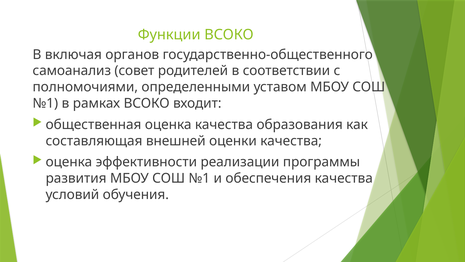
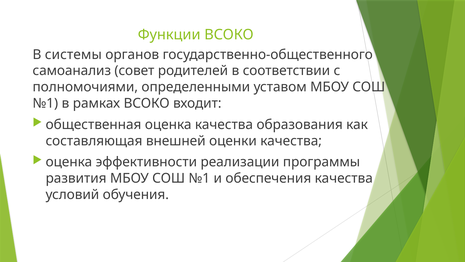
включая: включая -> системы (73, 54)
